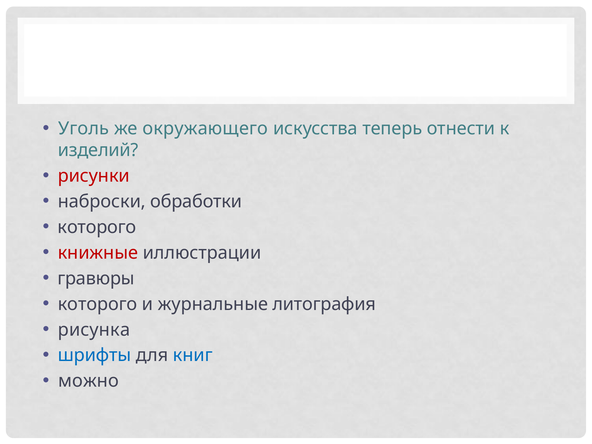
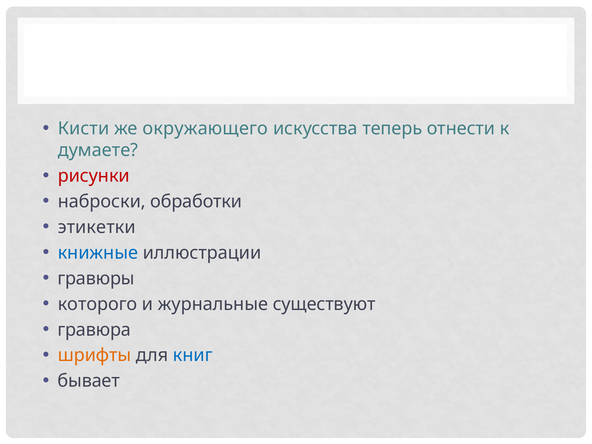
Уголь: Уголь -> Кисти (84, 129)
изделий: изделий -> думаете (98, 150)
которого: которого -> этикетки (97, 227)
книжные colour: red -> blue (98, 253)
литография: литография -> существуют (324, 304)
рисунка: рисунка -> гравюра (94, 330)
шрифты colour: blue -> orange (95, 355)
можно: можно -> бывает (89, 381)
